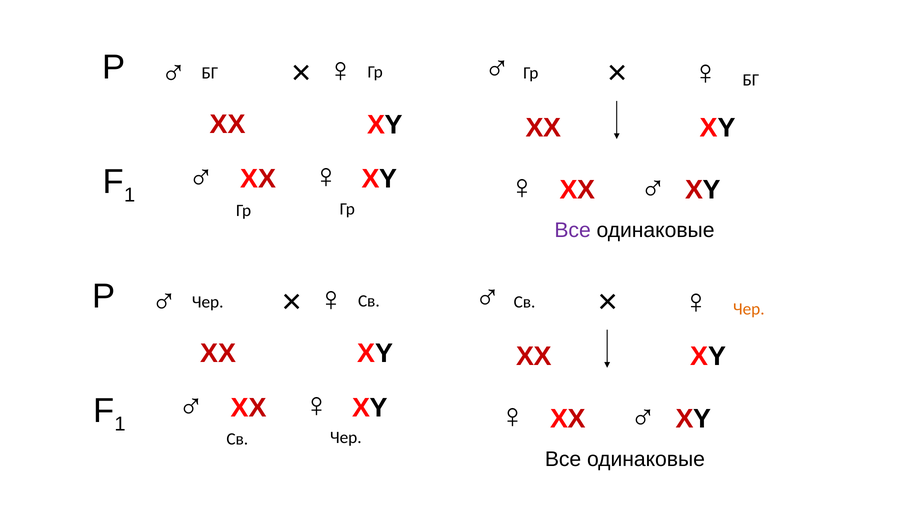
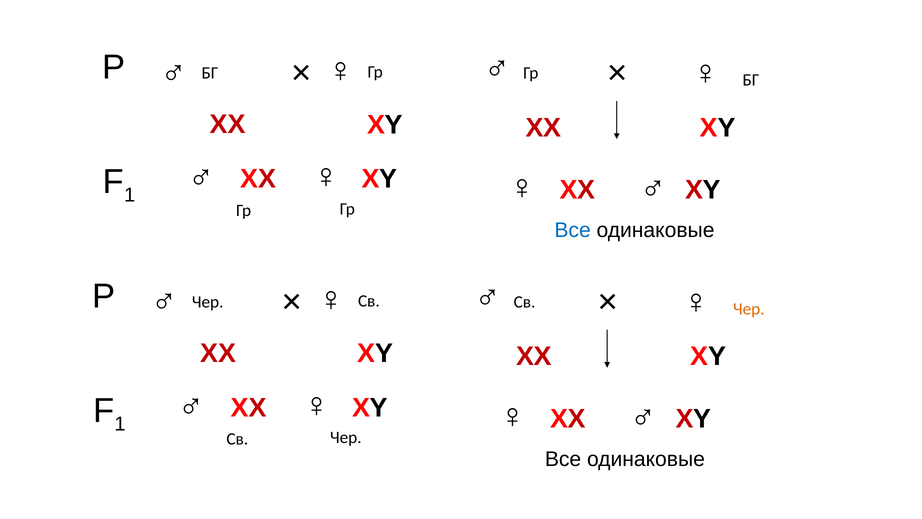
Все colour: purple -> blue (573, 230)
